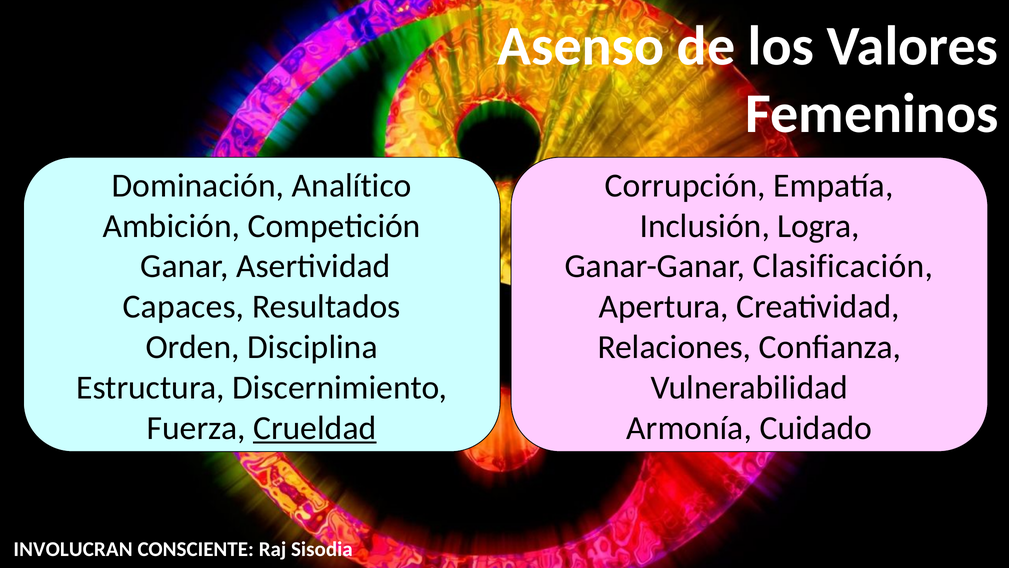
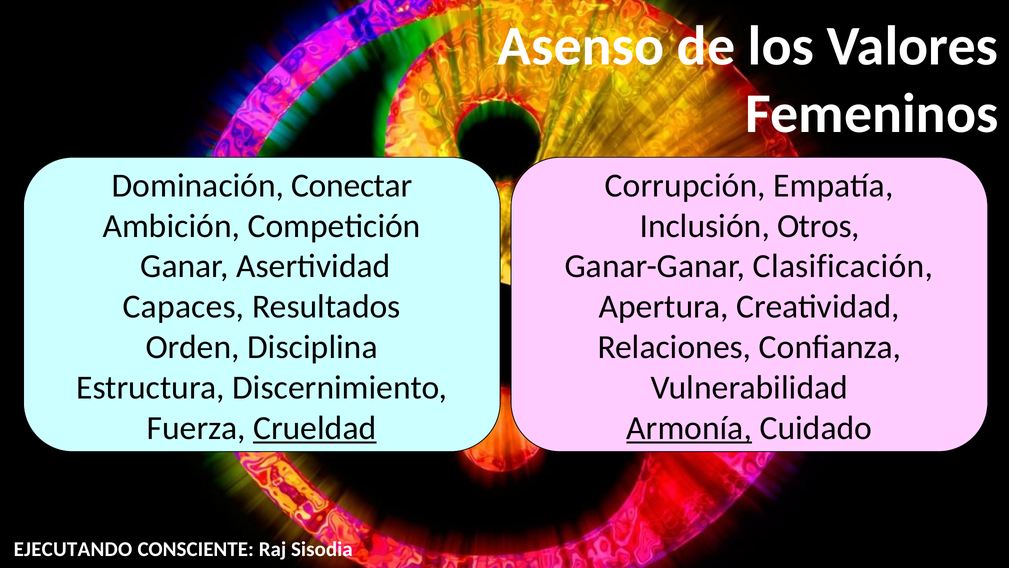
Analítico: Analítico -> Conectar (352, 185)
Logra: Logra -> Otros (818, 226)
Armonía underline: none -> present (689, 428)
INVOLUCRAN: INVOLUCRAN -> EJECUTANDO (73, 549)
